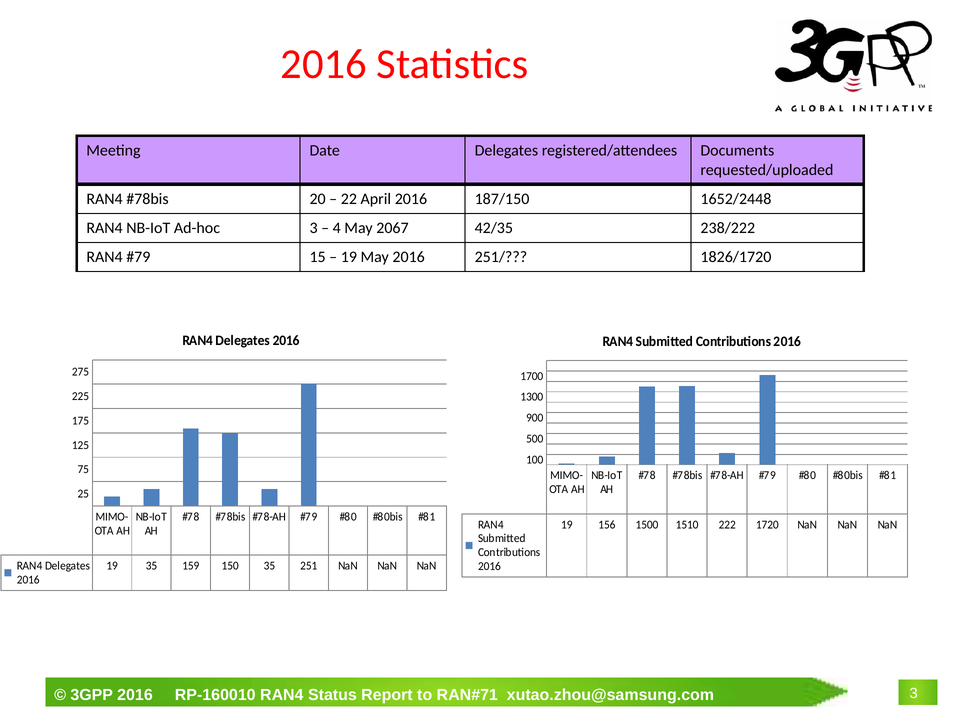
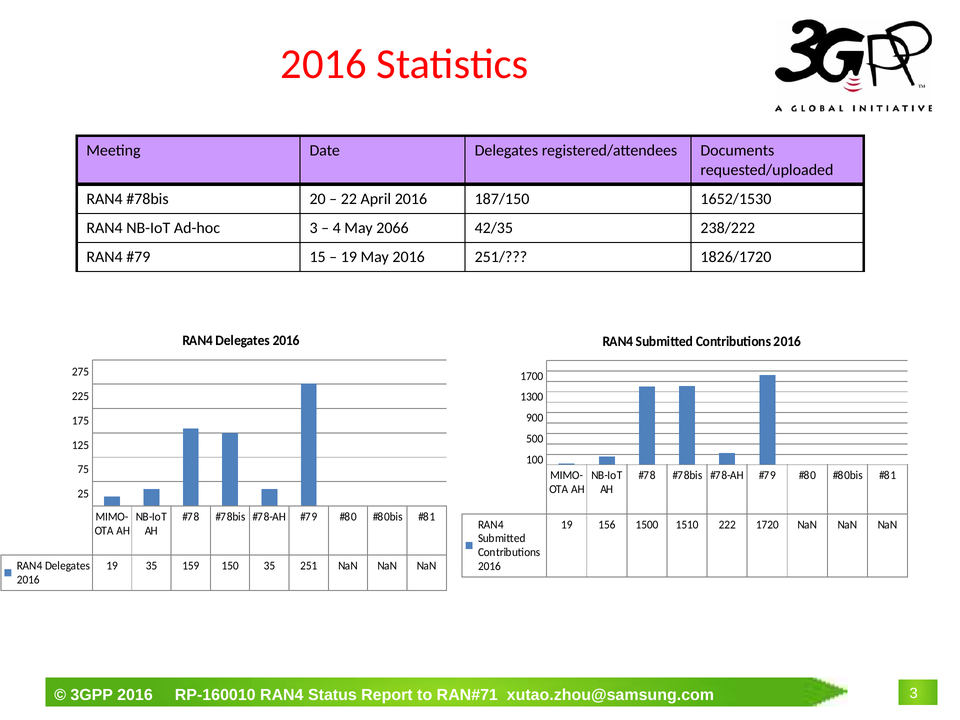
1652/2448: 1652/2448 -> 1652/1530 (736, 199)
2067: 2067 -> 2066 (392, 228)
